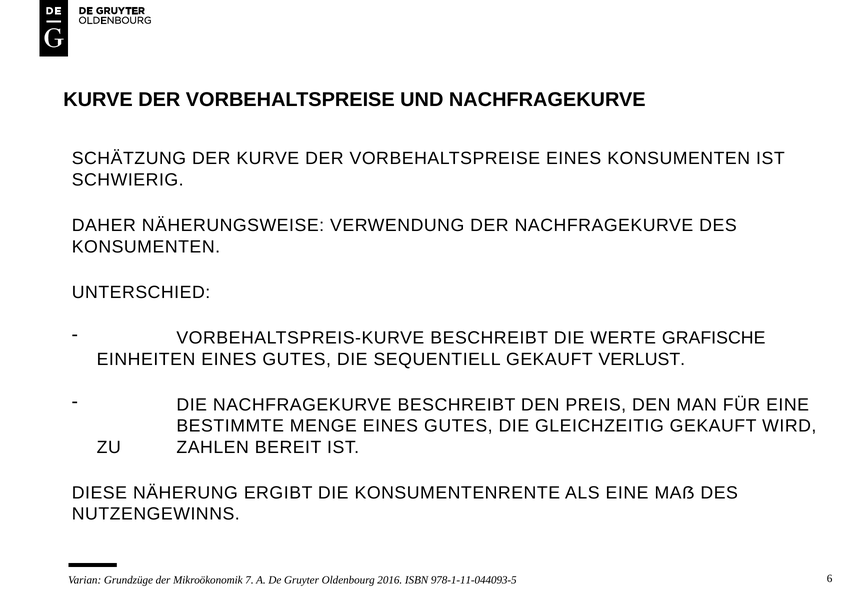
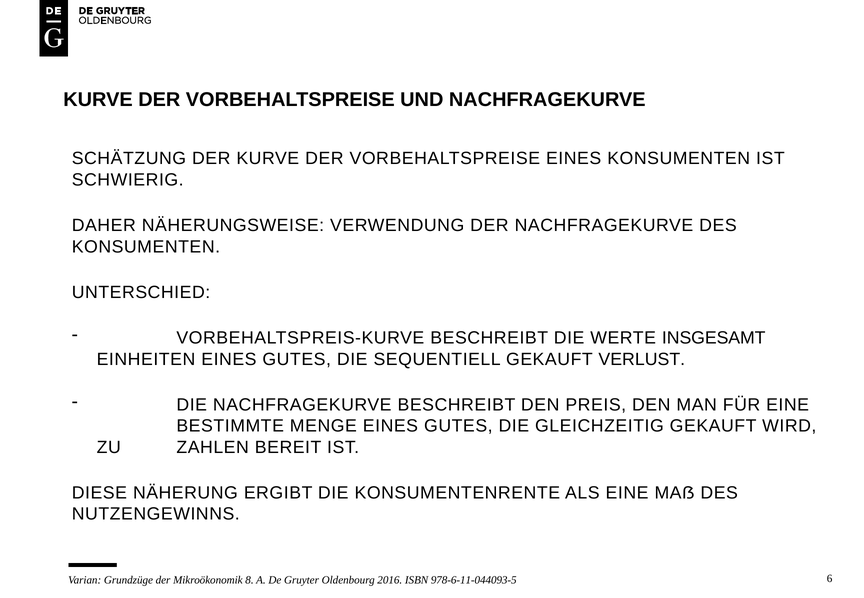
GRAFISCHE: GRAFISCHE -> INSGESAMT (714, 338)
7: 7 -> 8 (249, 580)
978-1-11-044093-5: 978-1-11-044093-5 -> 978-6-11-044093-5 (474, 580)
